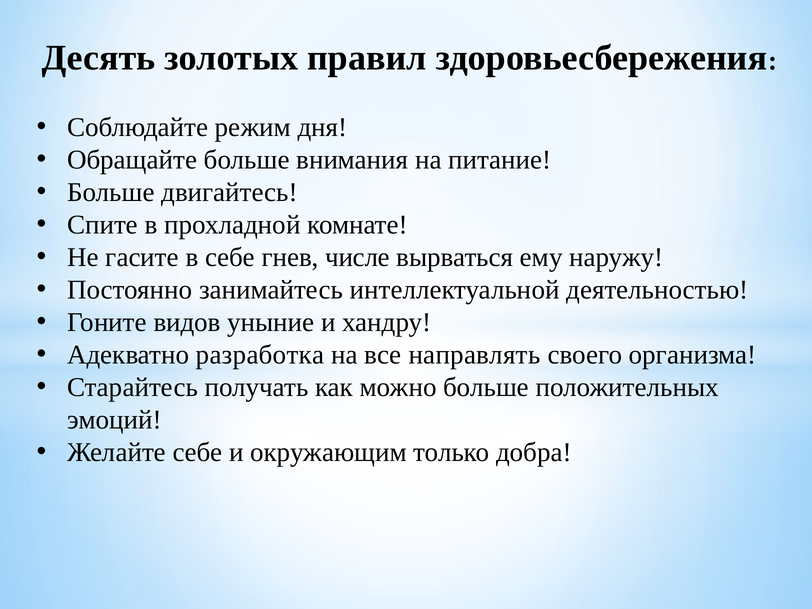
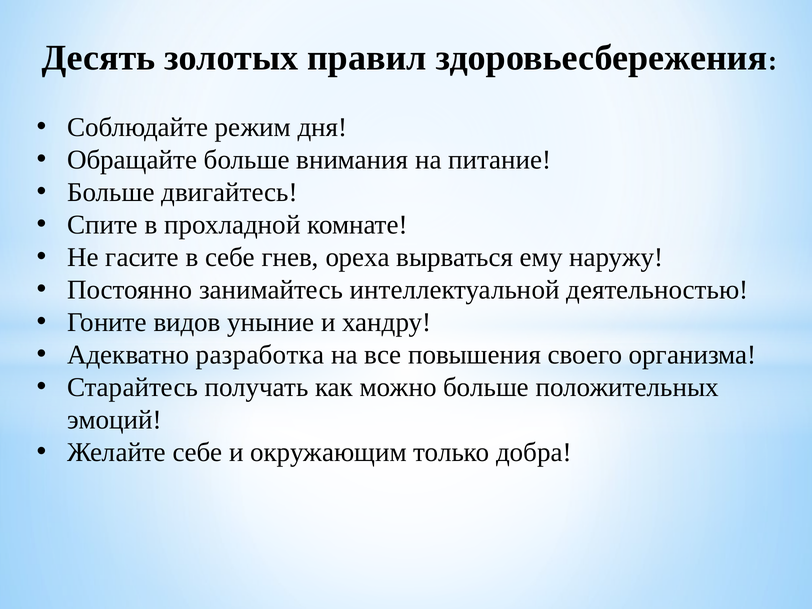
числе: числе -> ореха (358, 257)
направлять: направлять -> повышения (475, 355)
